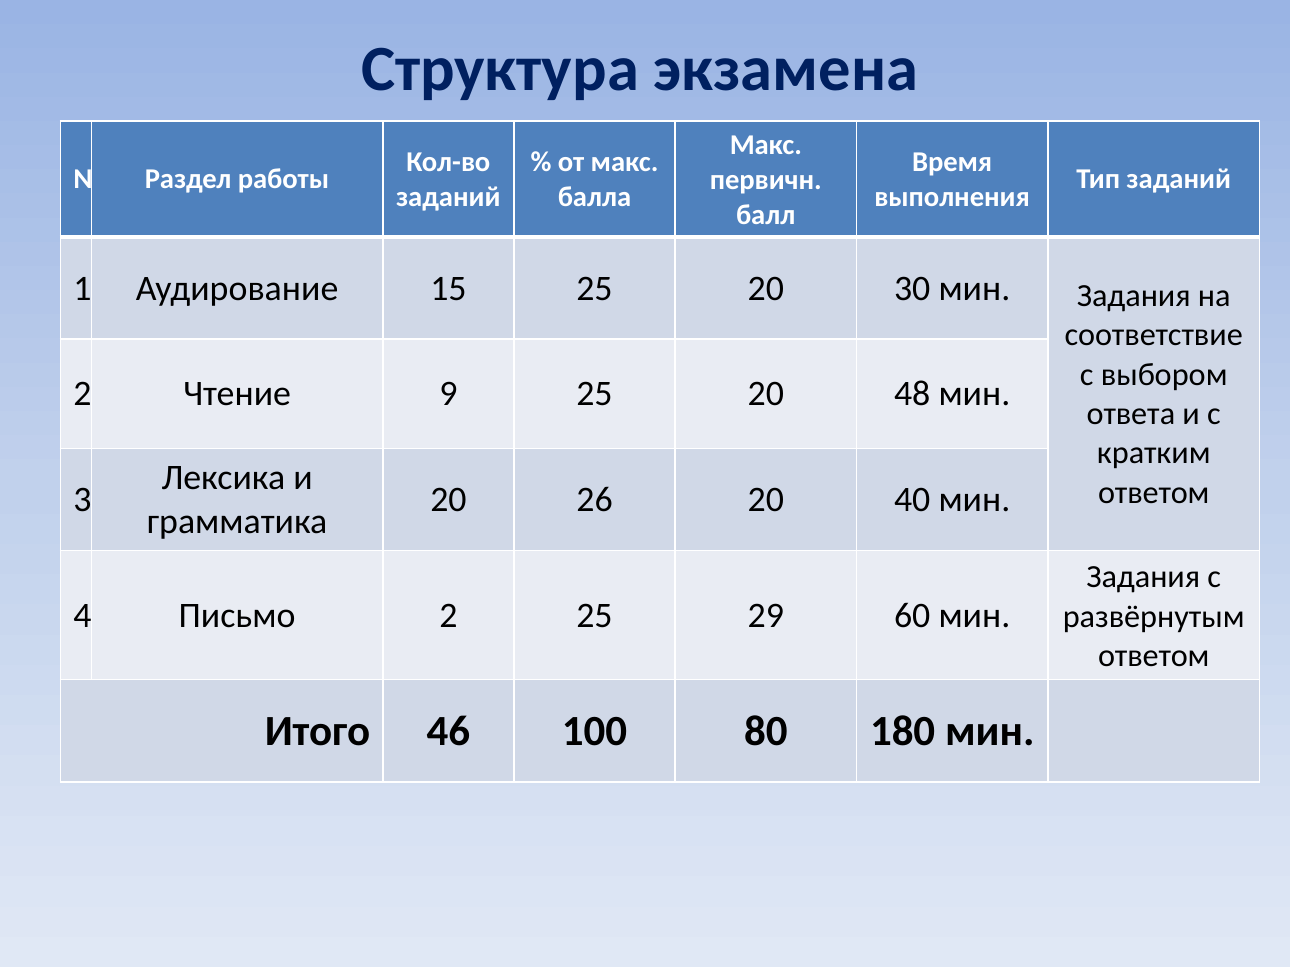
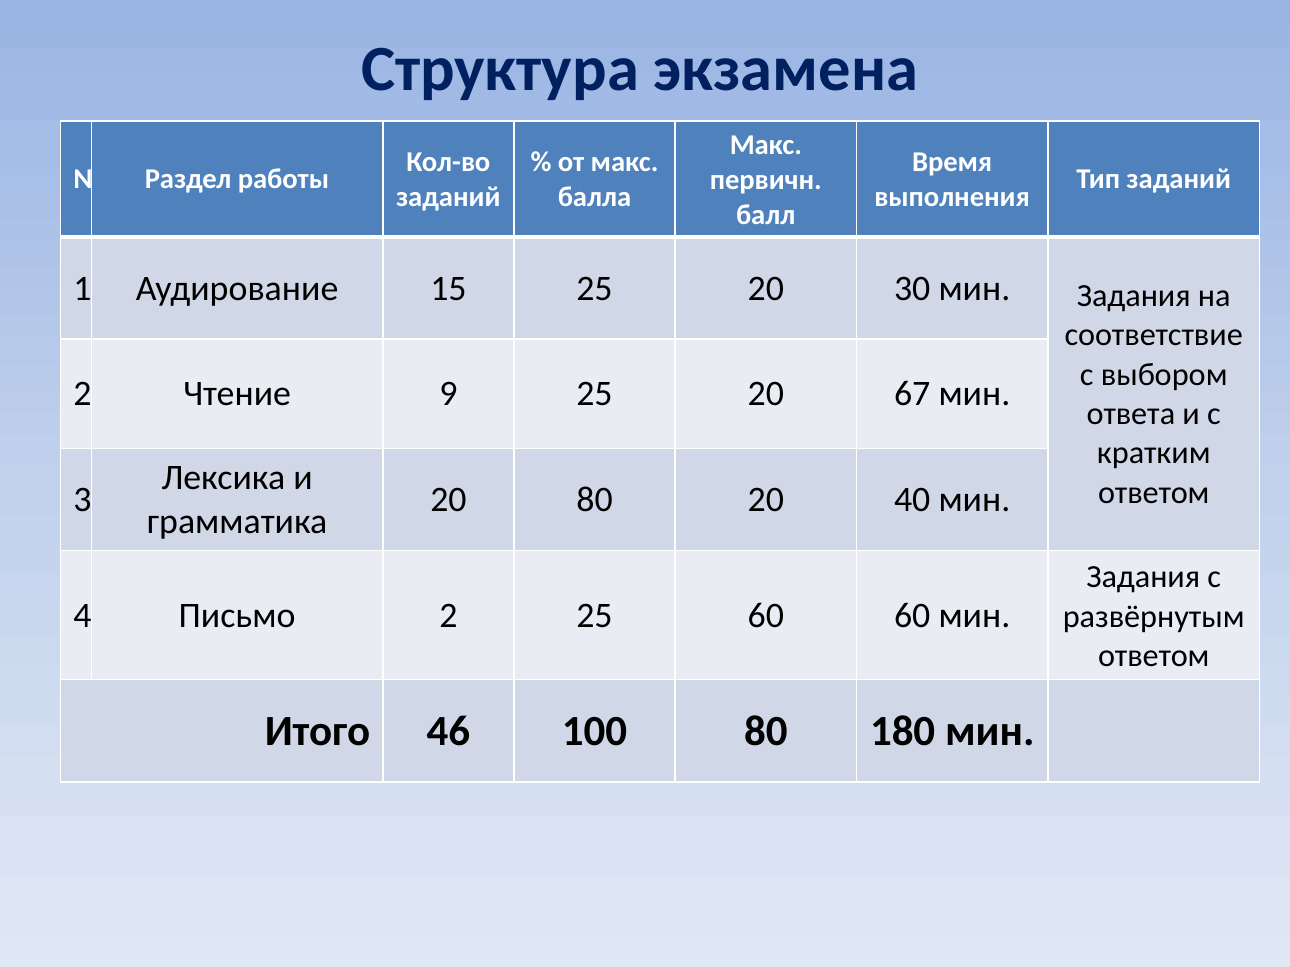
48: 48 -> 67 (912, 394)
20 26: 26 -> 80 (595, 500)
25 29: 29 -> 60 (766, 616)
